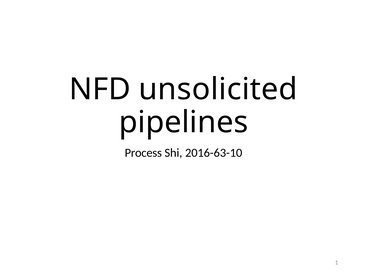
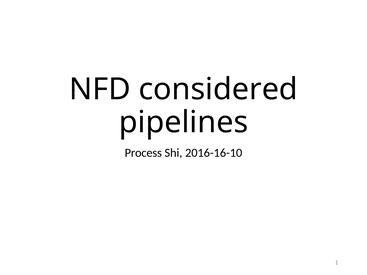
unsolicited: unsolicited -> considered (218, 89)
2016-63-10: 2016-63-10 -> 2016-16-10 (214, 153)
